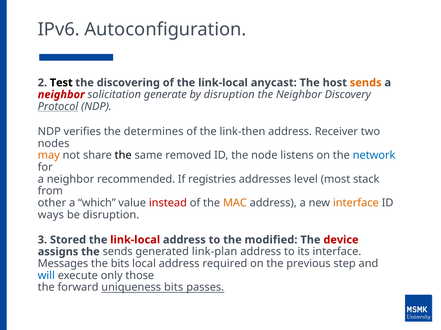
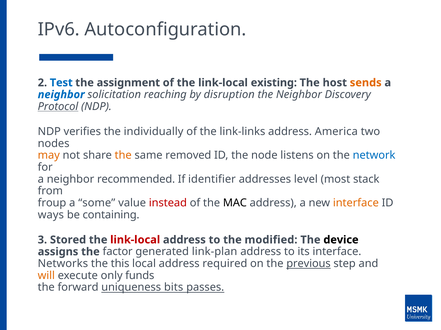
Test colour: black -> blue (61, 83)
discovering: discovering -> assignment (128, 83)
anycast: anycast -> existing (274, 83)
neighbor colour: red -> blue (61, 95)
generate: generate -> reaching (165, 95)
determines: determines -> individually (154, 132)
link-then: link-then -> link-links (242, 132)
Receiver: Receiver -> America (336, 132)
the colour: black -> orange (123, 156)
registries: registries -> identifier (212, 179)
other: other -> froup (52, 203)
which: which -> some (97, 203)
MAC colour: orange -> black (235, 203)
be disruption: disruption -> containing (111, 215)
device colour: red -> black (341, 240)
the sends: sends -> factor (118, 252)
Messages: Messages -> Networks (63, 264)
the bits: bits -> this (120, 264)
previous underline: none -> present (309, 264)
will colour: blue -> orange (46, 276)
those: those -> funds (140, 276)
